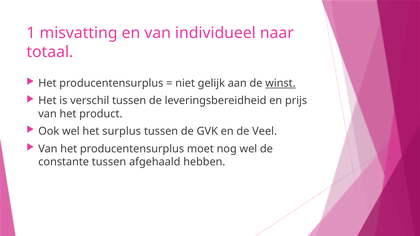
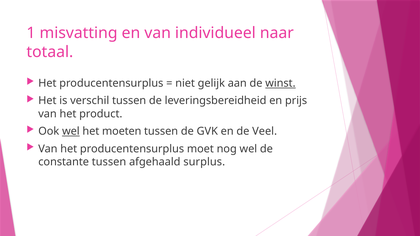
wel underline: none -> present (71, 131)
surplus: surplus -> moeten (122, 131)
hebben: hebben -> surplus (204, 162)
